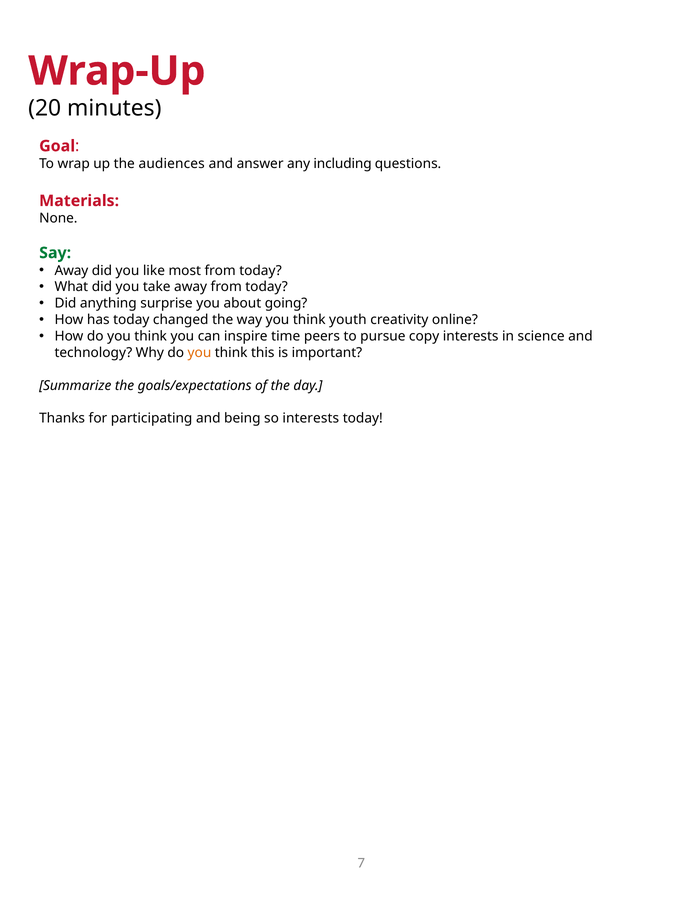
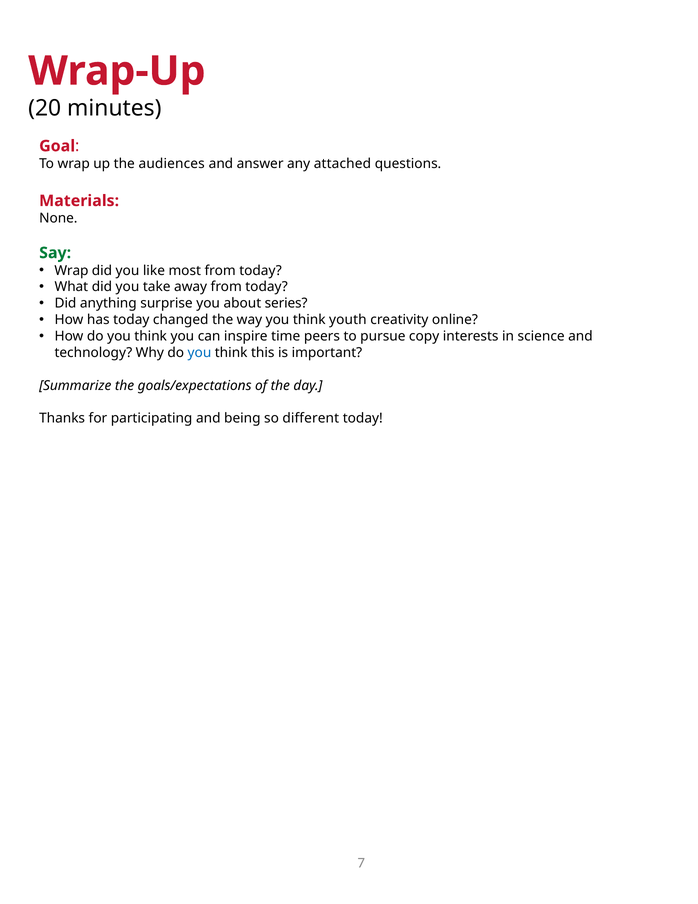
including: including -> attached (342, 164)
Away: Away -> Wrap (71, 270)
going: going -> series (286, 303)
you colour: orange -> blue (199, 352)
so interests: interests -> different (311, 418)
